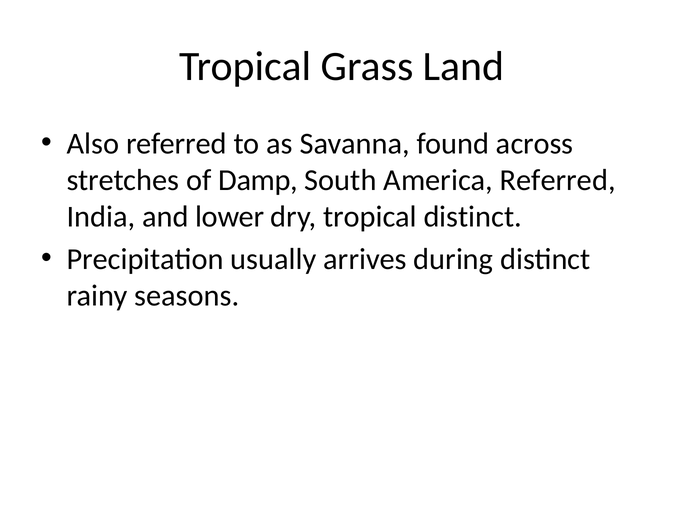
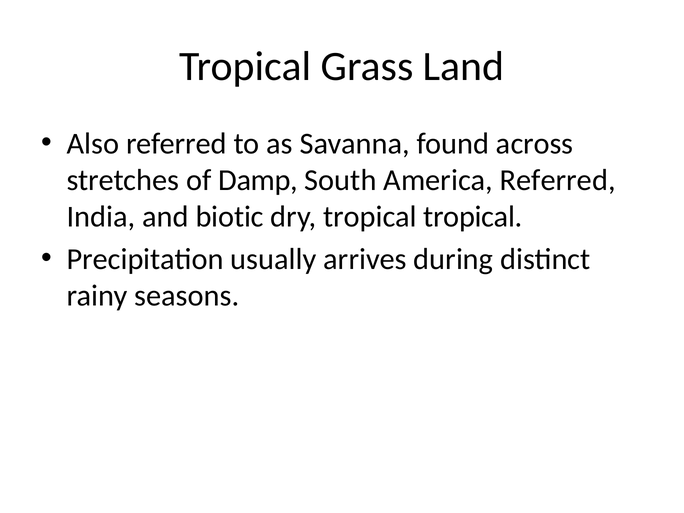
lower: lower -> biotic (230, 216)
tropical distinct: distinct -> tropical (473, 216)
